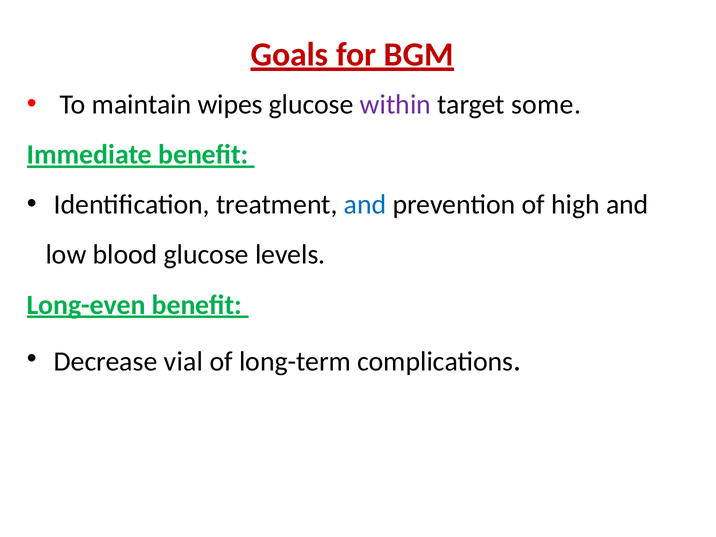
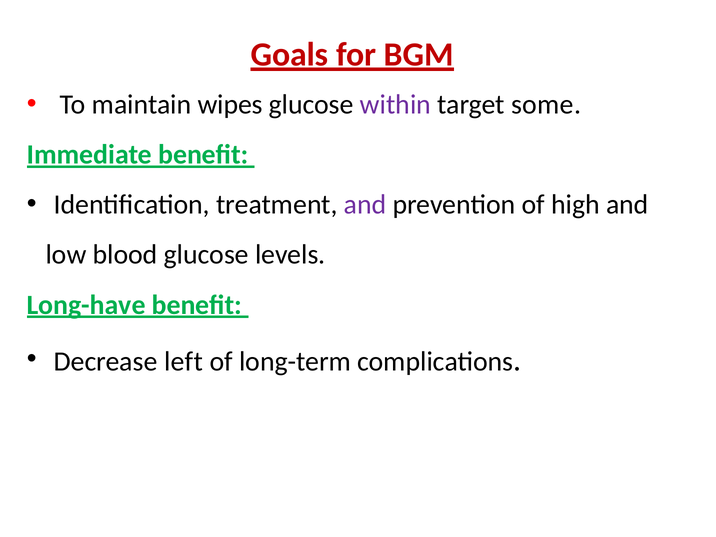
and colour: blue -> purple (365, 205)
Long-even: Long-even -> Long-have (86, 305)
vial: vial -> left (183, 361)
